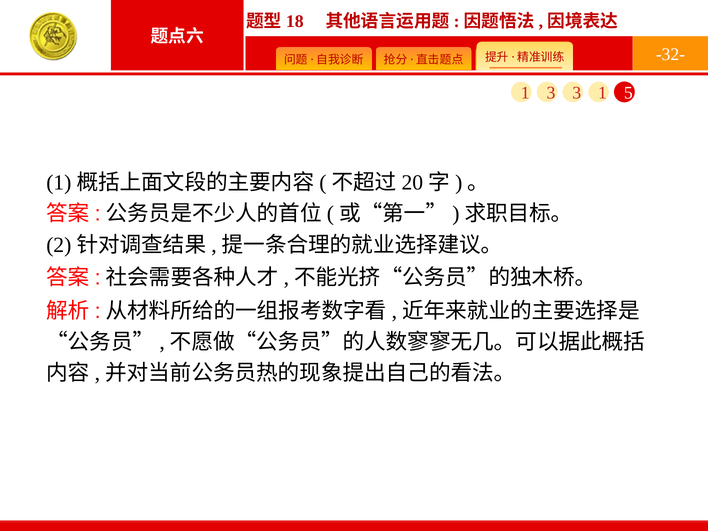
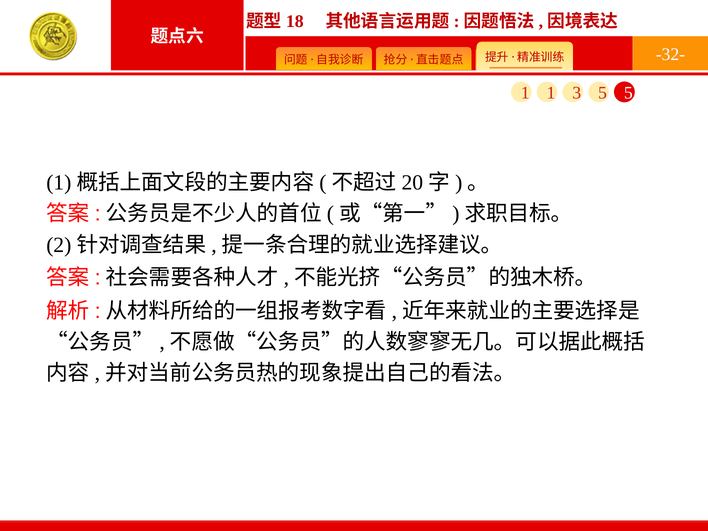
1 3: 3 -> 1 (551, 93)
3 1: 1 -> 5 (603, 93)
